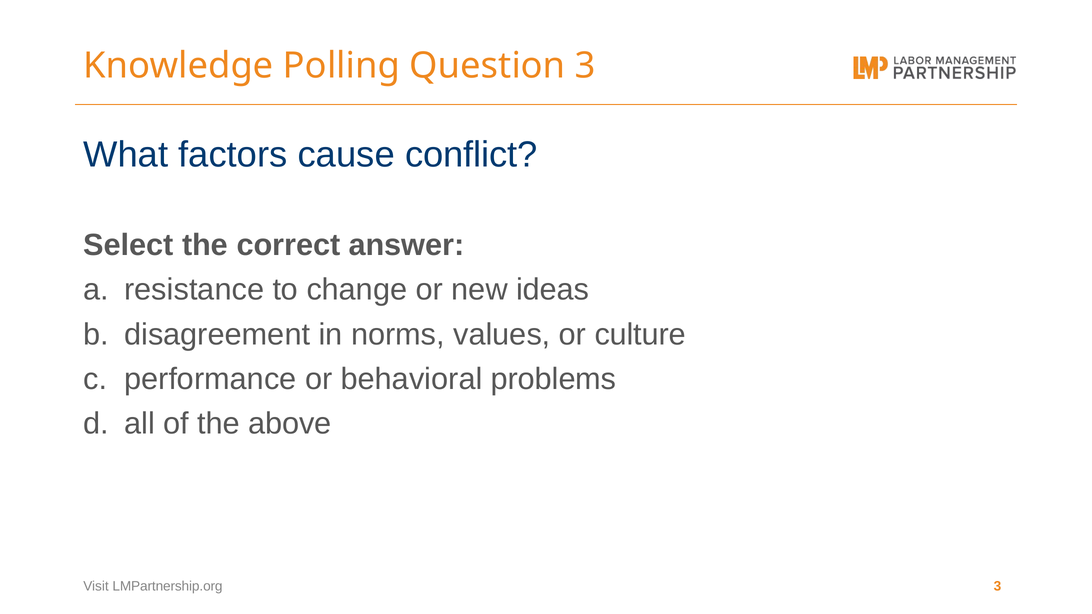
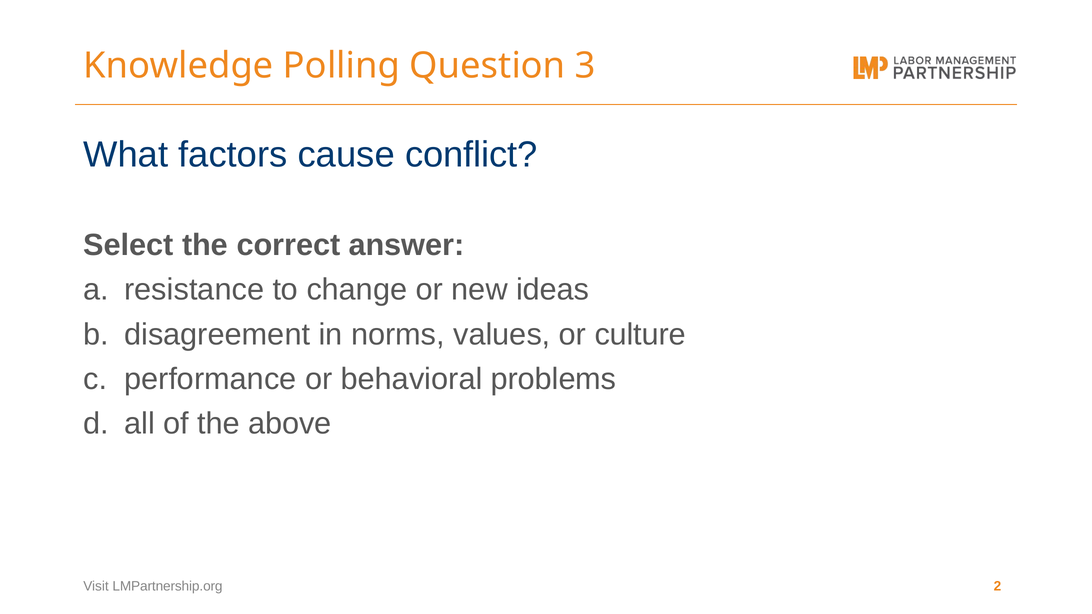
LMPartnership.org 3: 3 -> 2 (997, 587)
